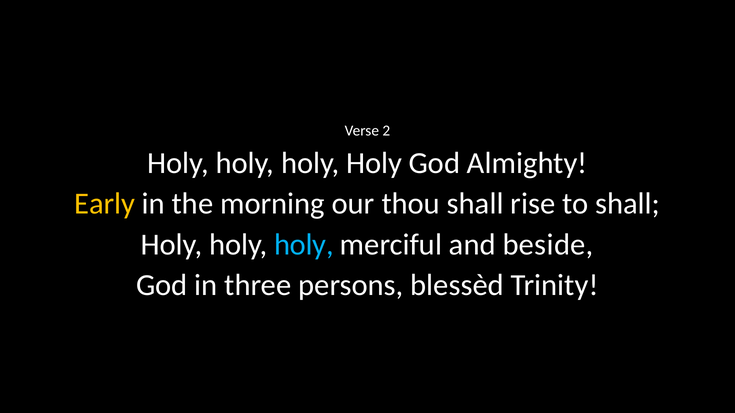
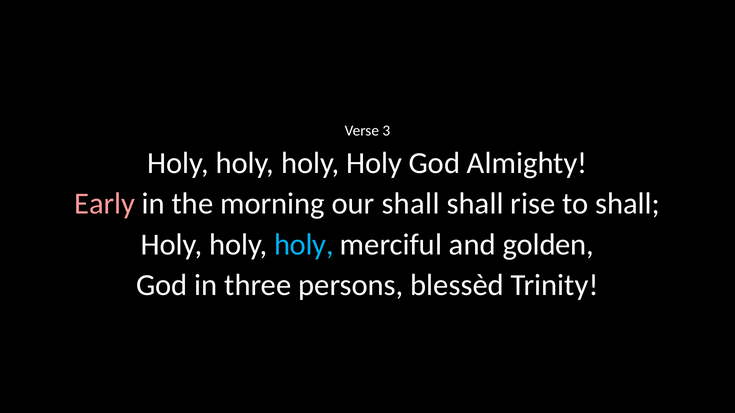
2: 2 -> 3 (386, 131)
Early colour: yellow -> pink (105, 204)
our thou: thou -> shall (411, 204)
beside: beside -> golden (548, 245)
